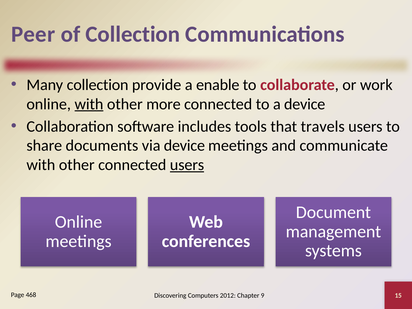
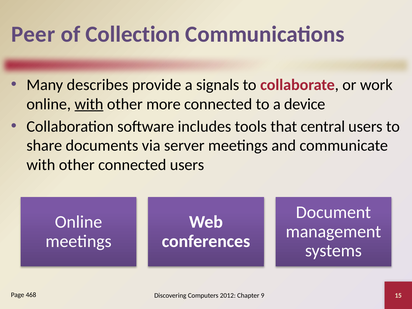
Many collection: collection -> describes (98, 85)
enable: enable -> signals (218, 85)
travels: travels -> central (323, 126)
via device: device -> server (184, 146)
users underline: present -> none (187, 165)
